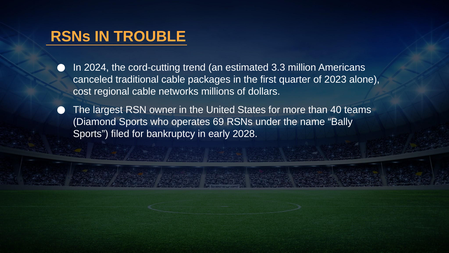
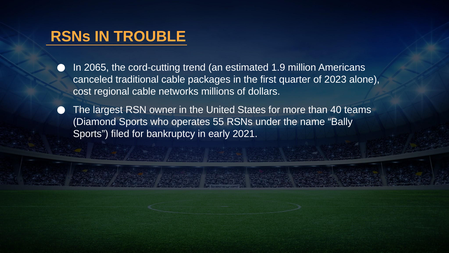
2024: 2024 -> 2065 (96, 68)
3.3: 3.3 -> 1.9 (278, 68)
69: 69 -> 55 (218, 122)
2028: 2028 -> 2021 (245, 134)
